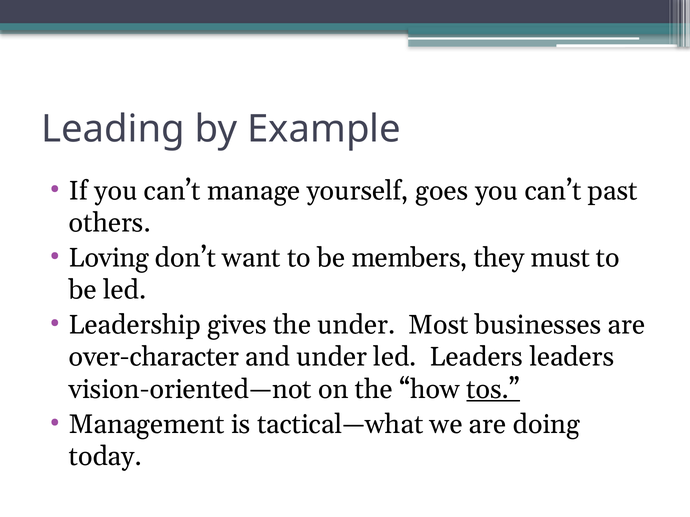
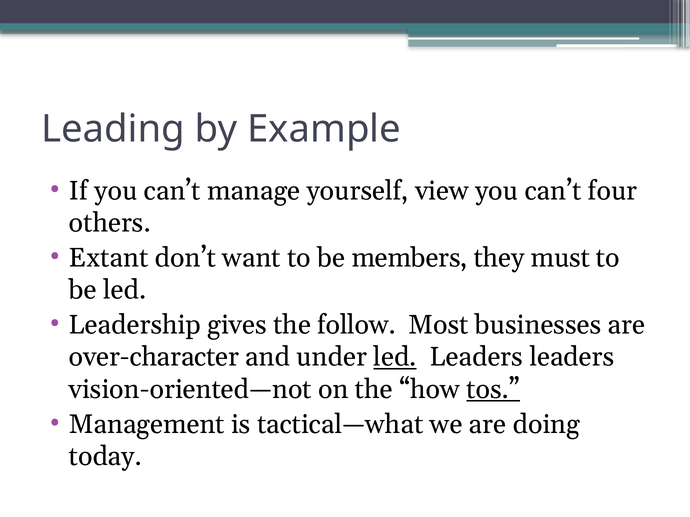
goes: goes -> view (442, 191)
past: past -> four (613, 191)
Loving: Loving -> Extant (109, 258)
the under: under -> follow (357, 325)
led underline: none -> present (395, 357)
